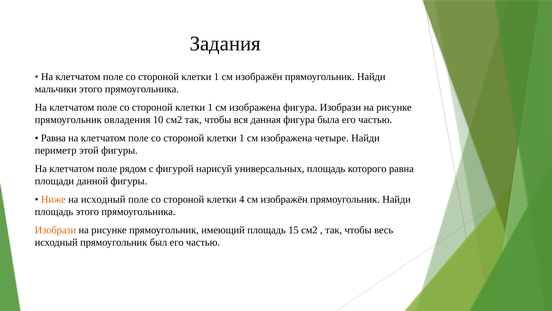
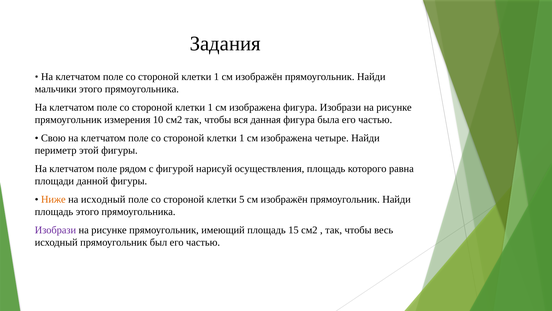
овладения: овладения -> измерения (127, 120)
Равна: Равна -> Свою (53, 138)
универсальных: универсальных -> осуществления (269, 168)
4: 4 -> 5 (242, 199)
Изобрази colour: orange -> purple (55, 230)
